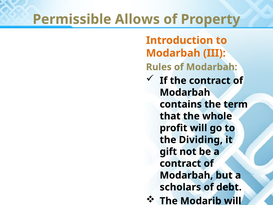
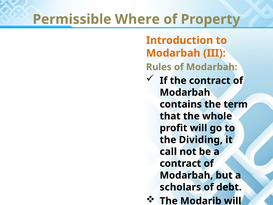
Allows: Allows -> Where (137, 19)
gift: gift -> call (168, 151)
